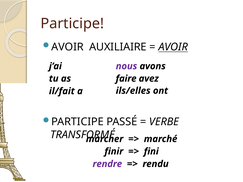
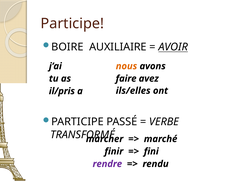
AVOIR: AVOIR -> BOIRE (67, 47)
nous colour: purple -> orange (126, 66)
il/fait: il/fait -> il/pris (62, 91)
